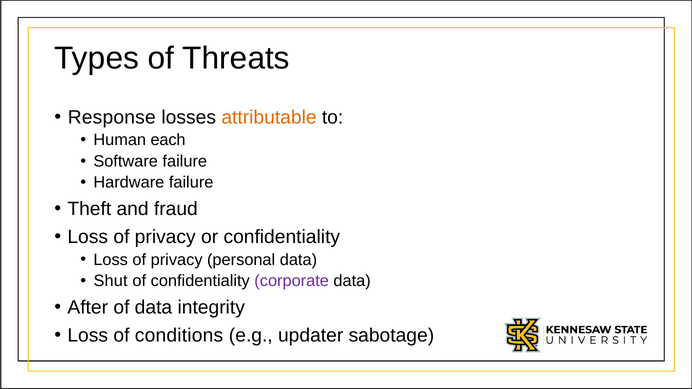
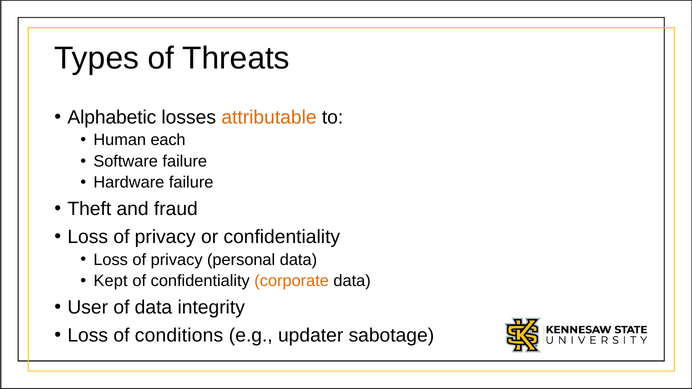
Response: Response -> Alphabetic (112, 117)
Shut: Shut -> Kept (111, 281)
corporate colour: purple -> orange (292, 281)
After: After -> User (88, 308)
